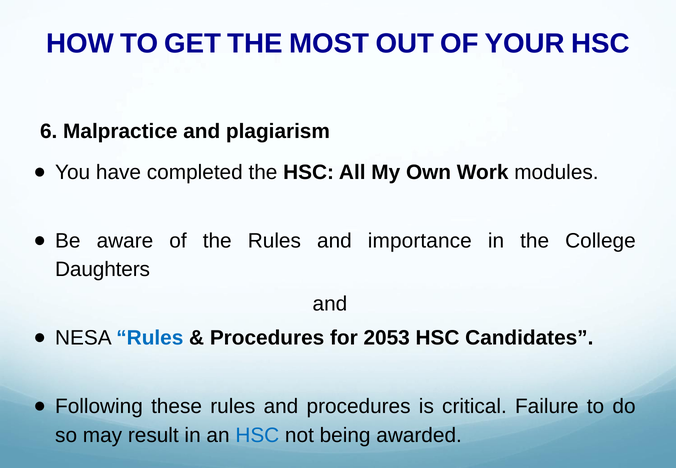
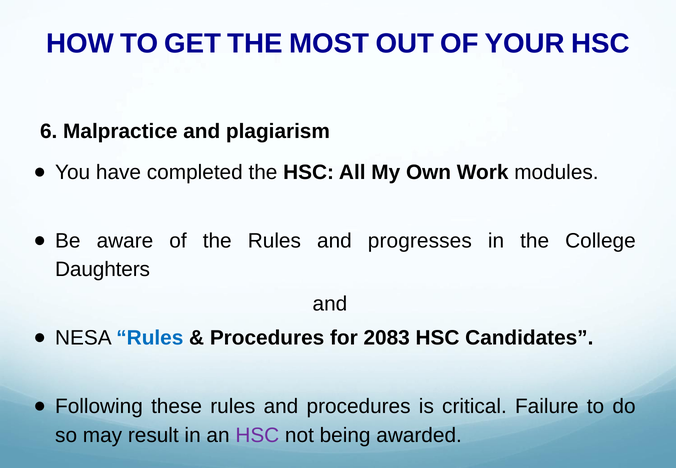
importance: importance -> progresses (420, 241)
2053: 2053 -> 2083 (387, 338)
HSC colour: blue -> purple (257, 435)
